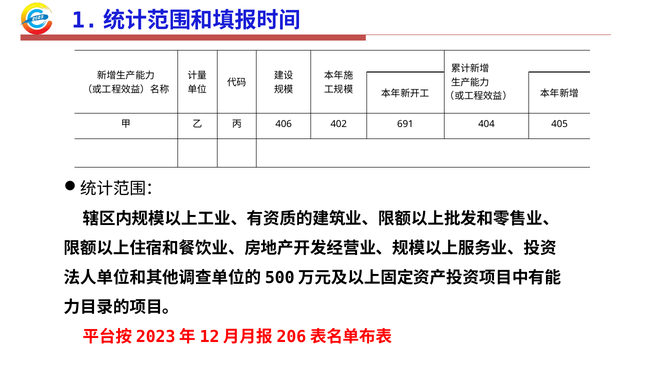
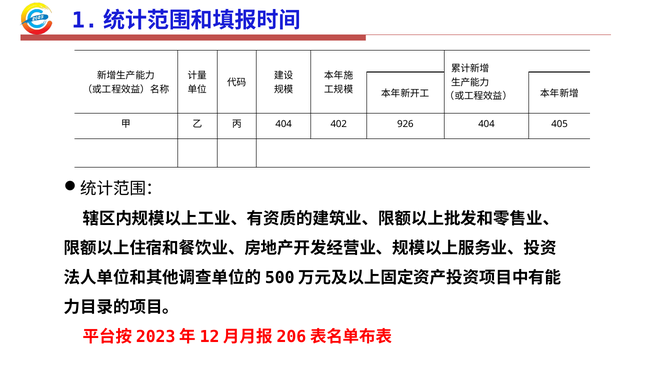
406: 406 -> 404 (284, 124)
691: 691 -> 926 (405, 124)
